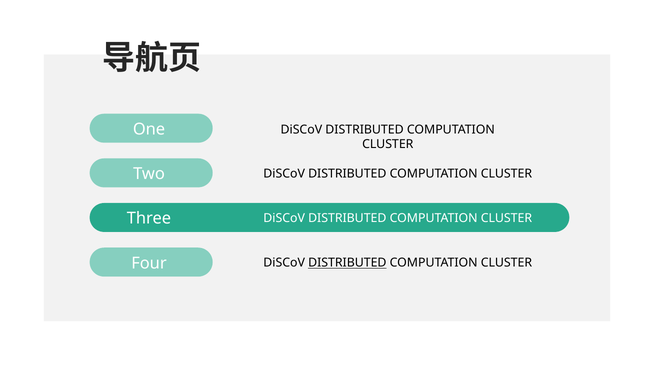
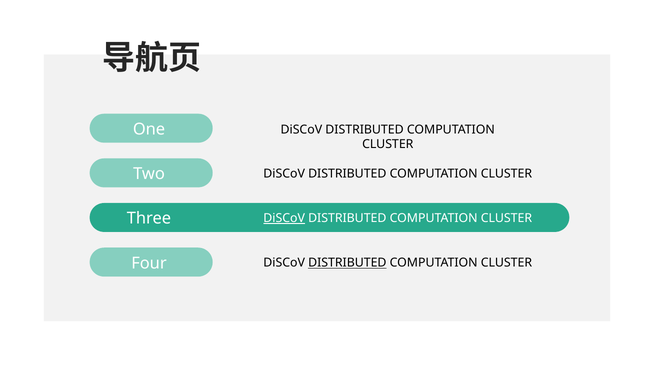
DiSCoV underline: none -> present (284, 218)
